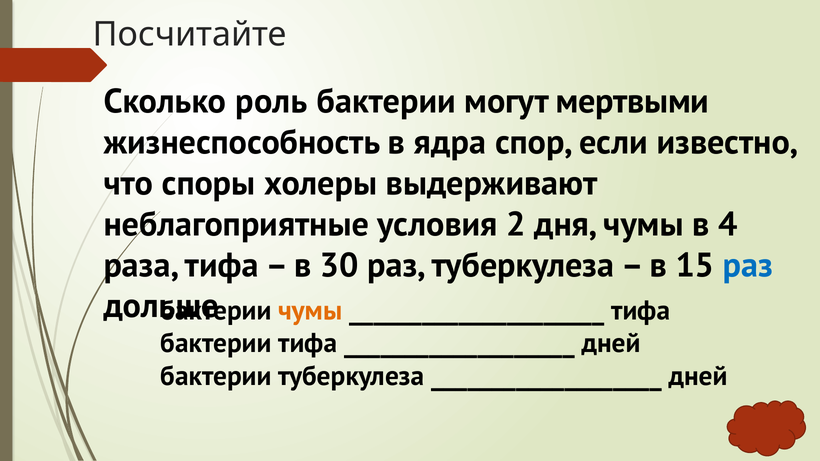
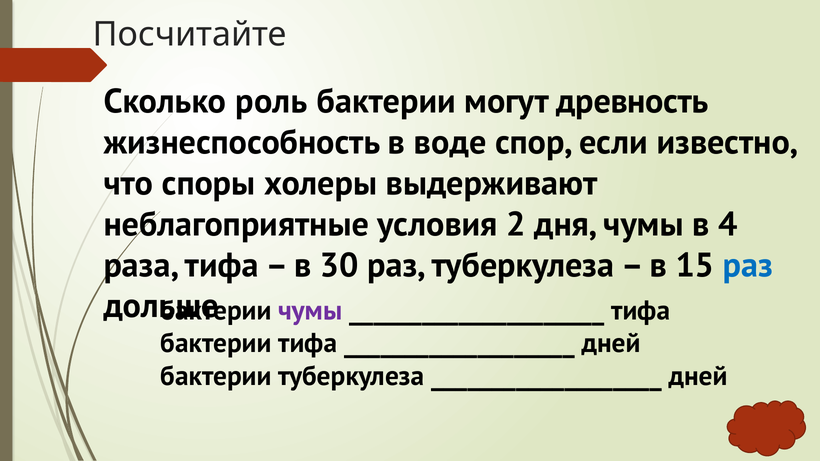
мертвыми: мертвыми -> древность (633, 101)
ядра: ядра -> воде (450, 142)
чумы colour: orange -> purple (310, 311)
